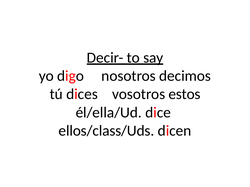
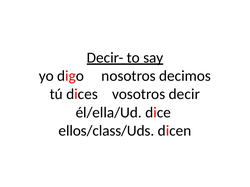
estos: estos -> decir (184, 94)
